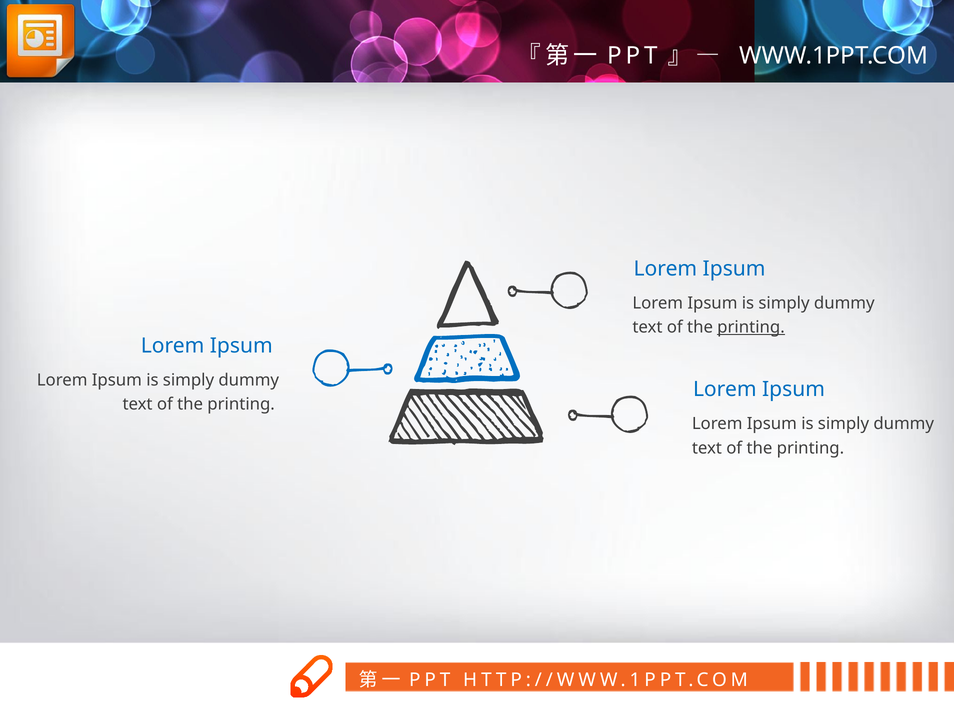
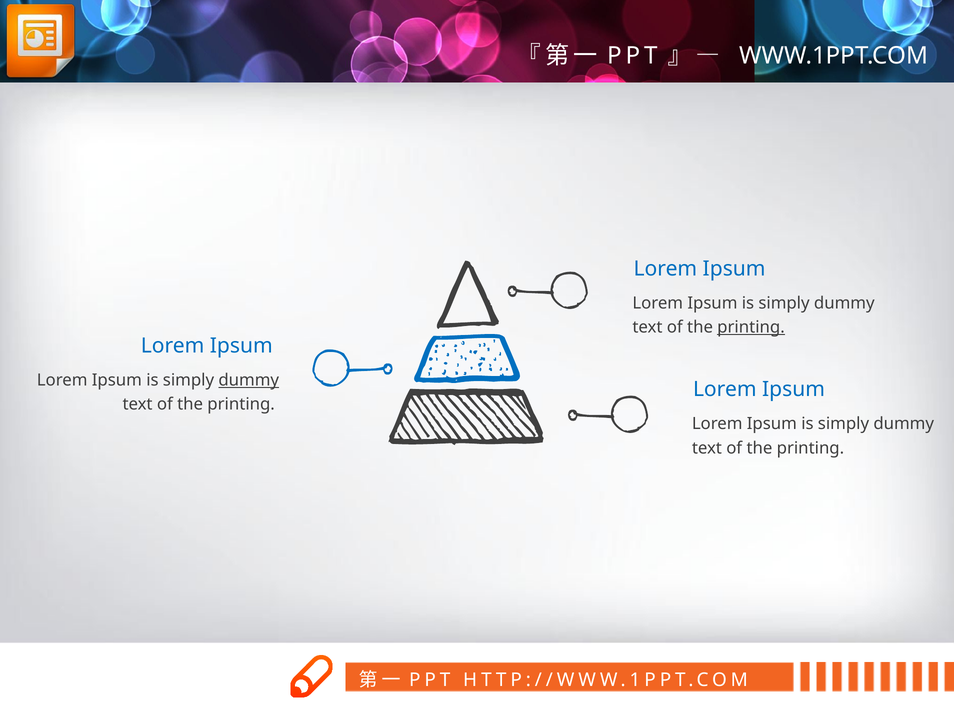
dummy underline: none -> present (249, 380)
